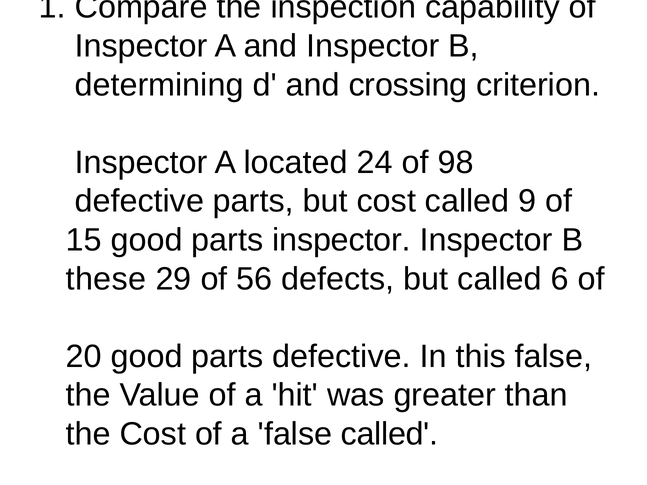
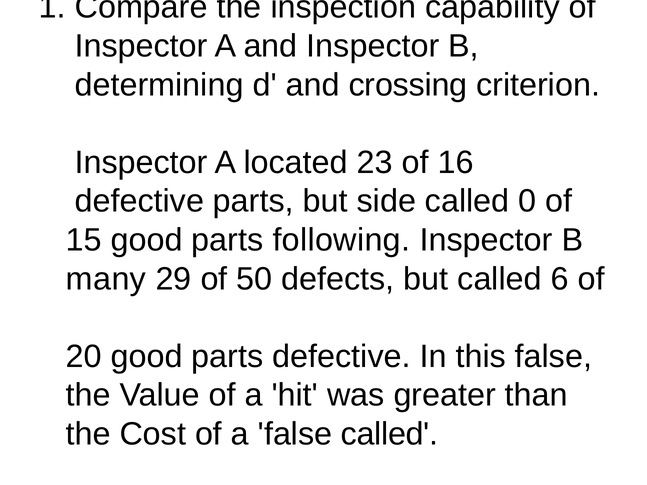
24: 24 -> 23 (375, 163)
98: 98 -> 16 (456, 163)
but cost: cost -> side (386, 201)
9: 9 -> 0 (527, 201)
parts inspector: inspector -> following (341, 240)
these: these -> many (106, 279)
56: 56 -> 50 (254, 279)
